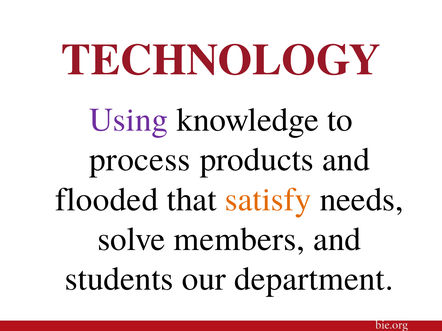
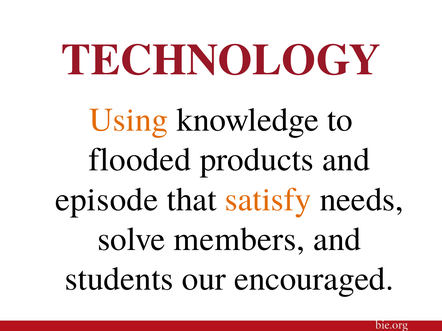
Using colour: purple -> orange (129, 120)
process: process -> flooded (140, 160)
flooded: flooded -> episode (107, 200)
department: department -> encouraged (314, 279)
